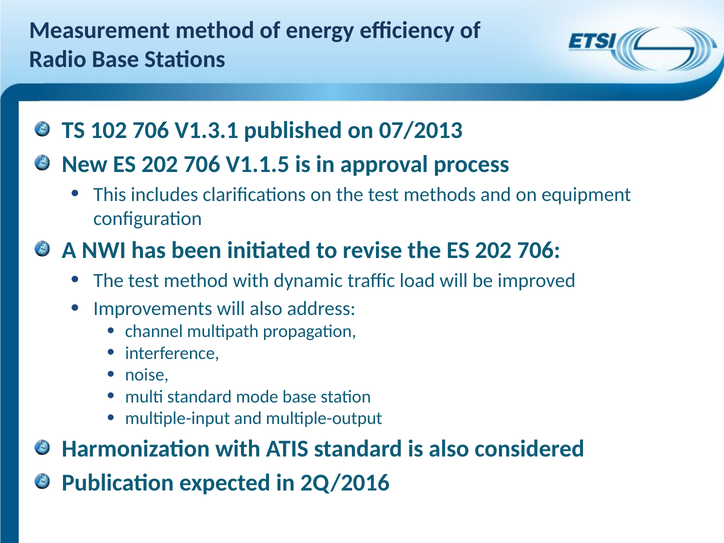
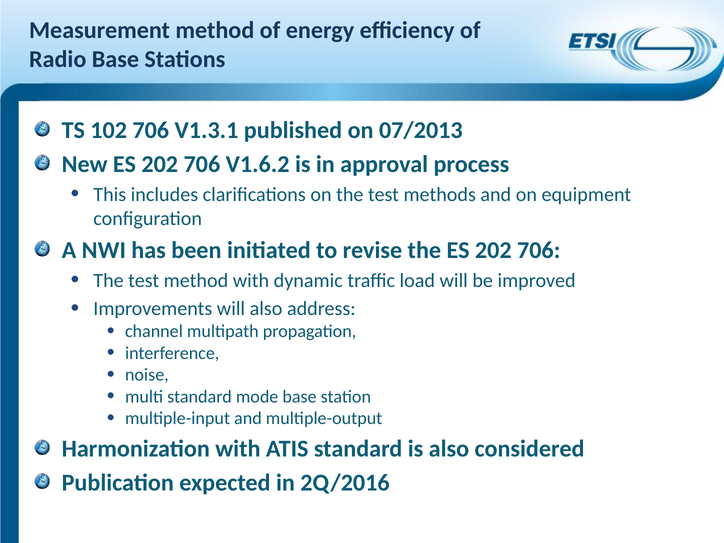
V1.1.5: V1.1.5 -> V1.6.2 (258, 164)
